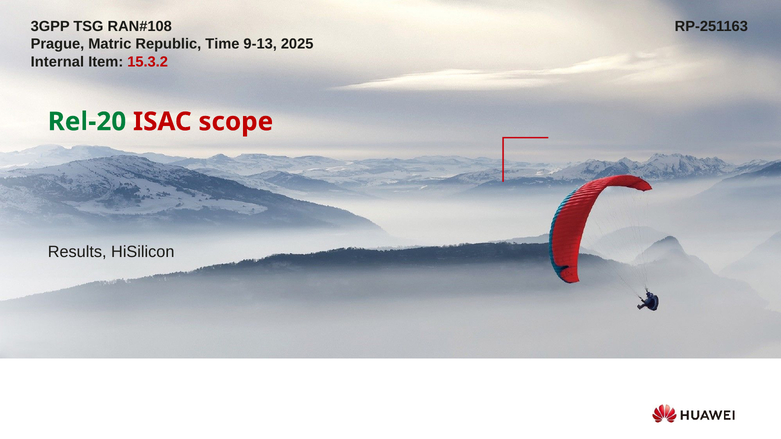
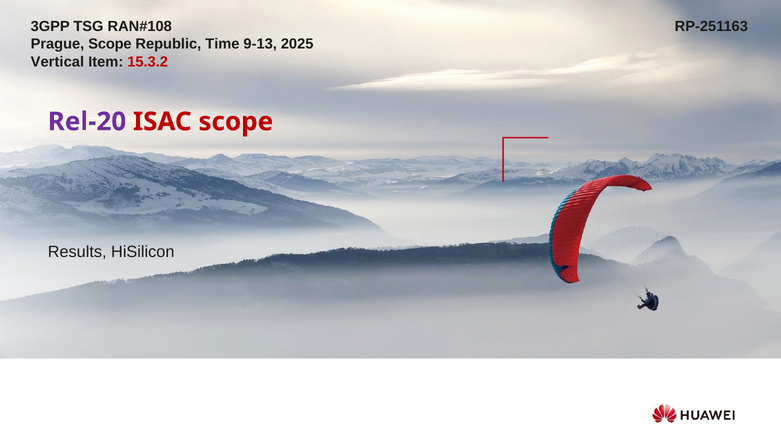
Prague Matric: Matric -> Scope (110, 44)
Internal: Internal -> Vertical (57, 62)
Rel-20 colour: green -> purple (87, 122)
